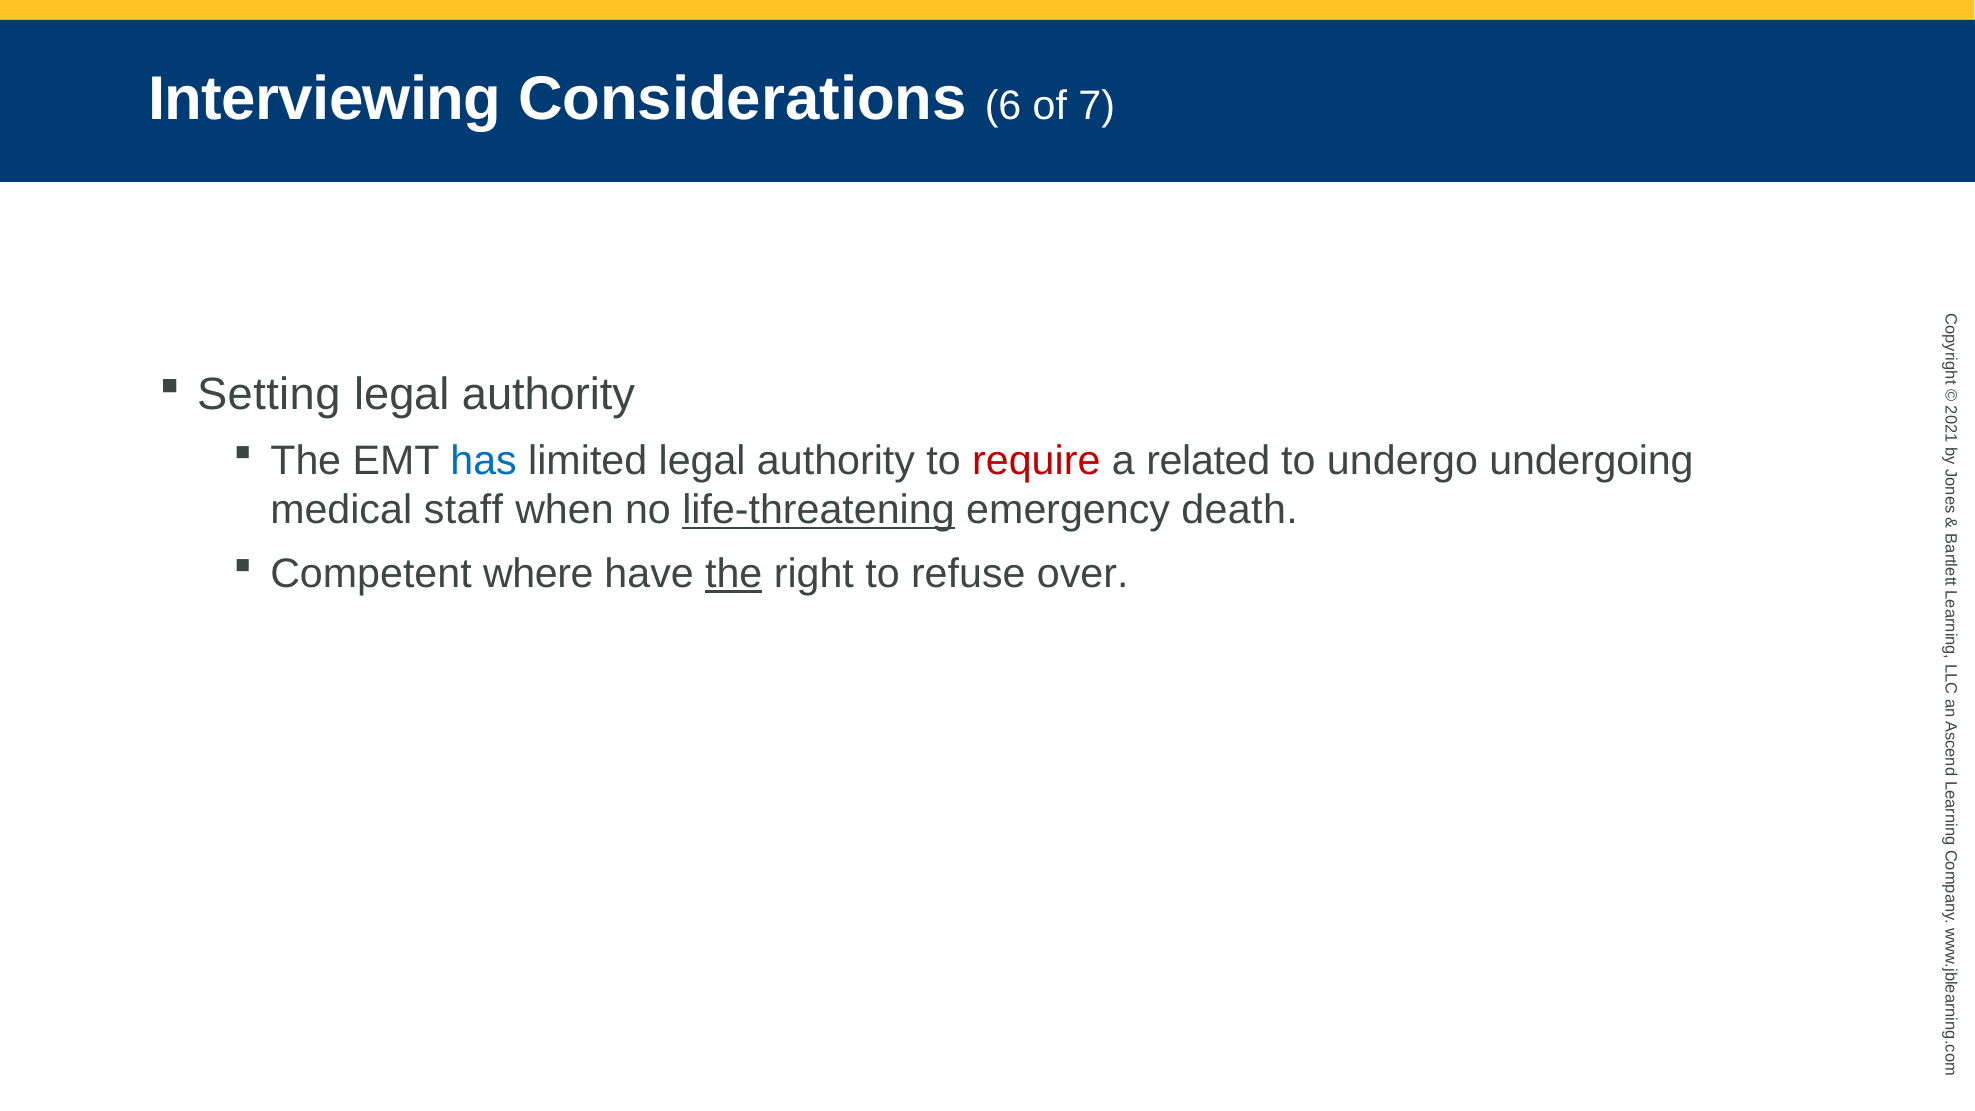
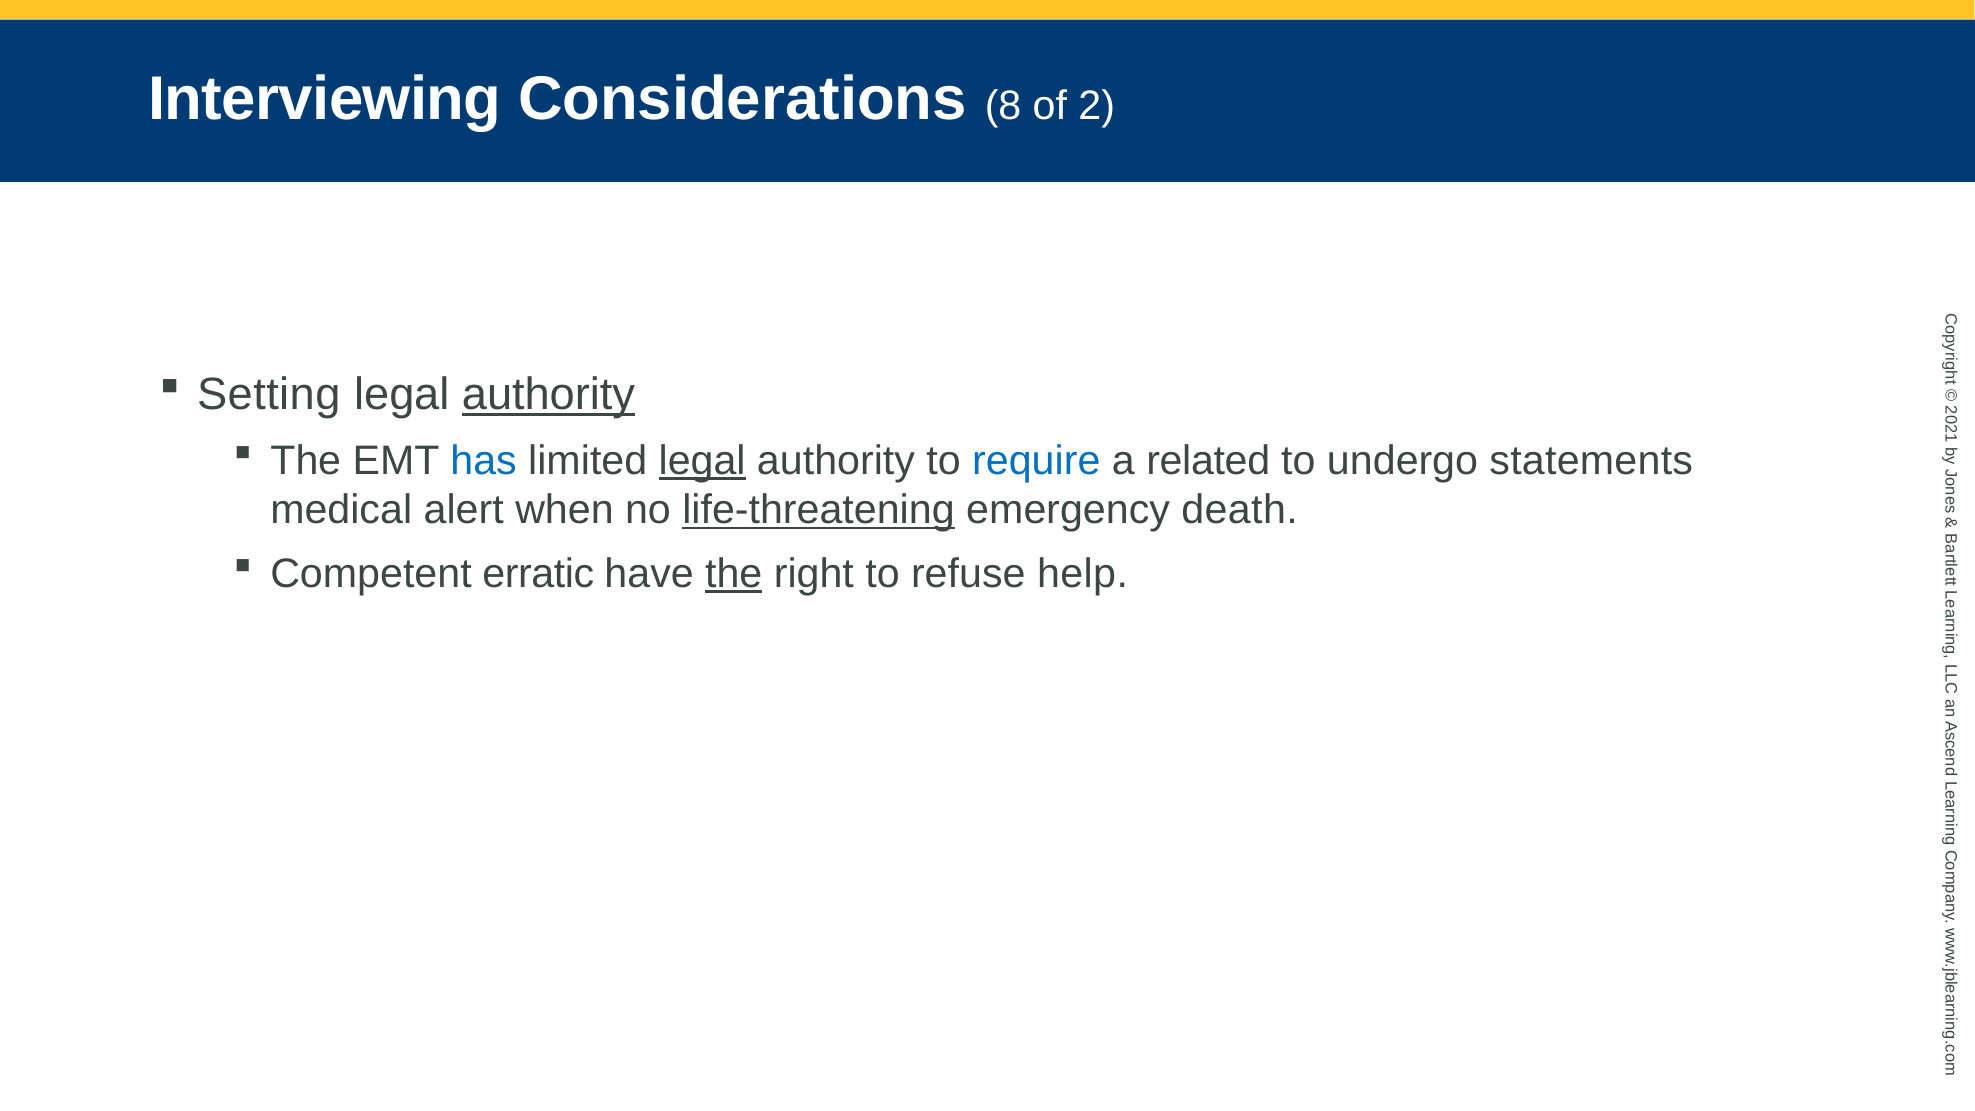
6: 6 -> 8 (1003, 106)
of 7: 7 -> 2 (1097, 106)
authority underline: none -> present (548, 395)
legal underline: none -> present (702, 461)
require colour: red -> blue (1036, 461)
undergoing: undergoing -> statements (1591, 461)
staff: staff -> alert (464, 510)
where: where -> erratic (538, 574)
over: over -> help (1082, 574)
